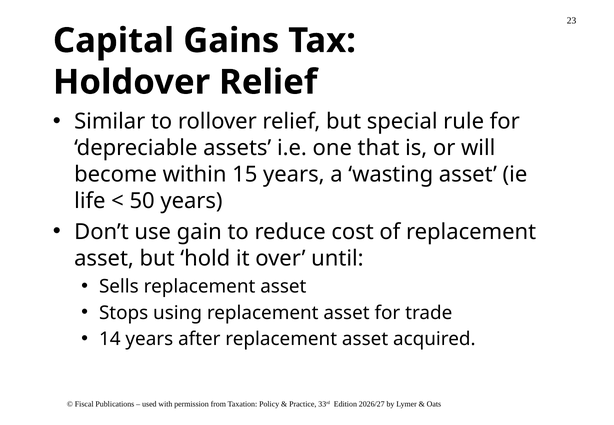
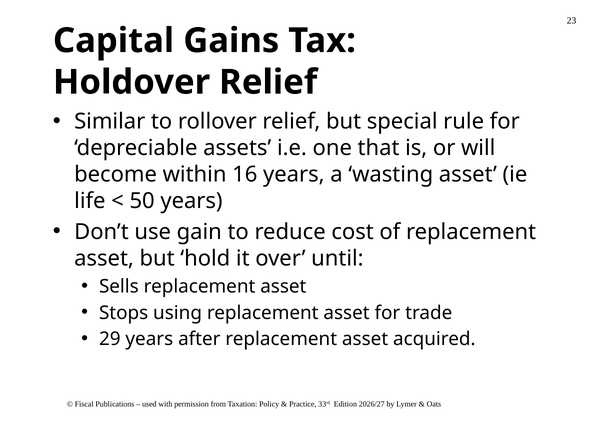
15: 15 -> 16 (245, 174)
14: 14 -> 29 (110, 339)
